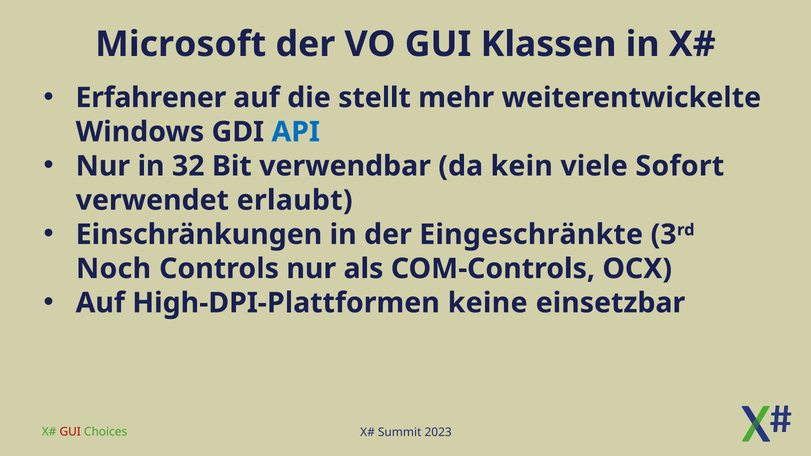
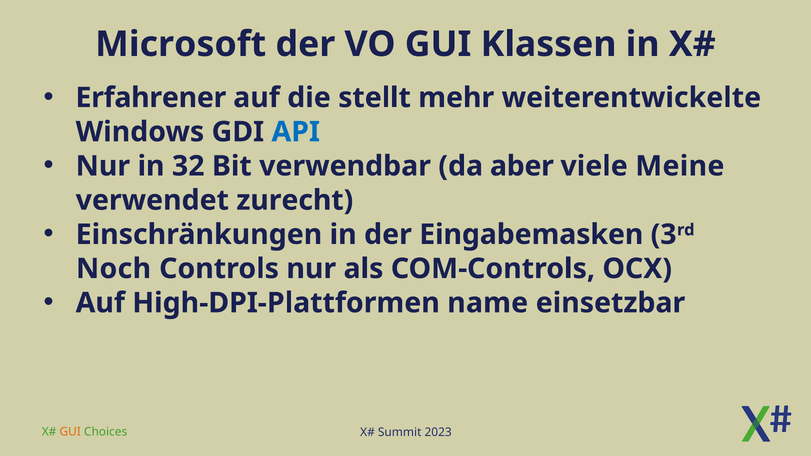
kein: kein -> aber (522, 166)
Sofort: Sofort -> Meine (680, 166)
erlaubt: erlaubt -> zurecht (295, 200)
Eingeschränkte: Eingeschränkte -> Eingabemasken (531, 235)
keine: keine -> name (488, 303)
GUI colour: red -> orange (70, 432)
